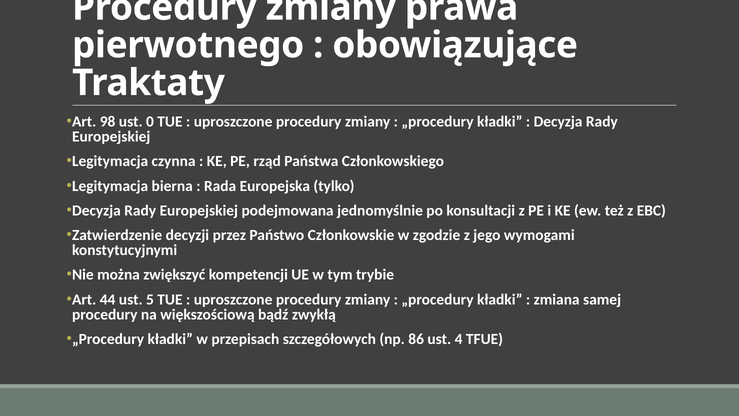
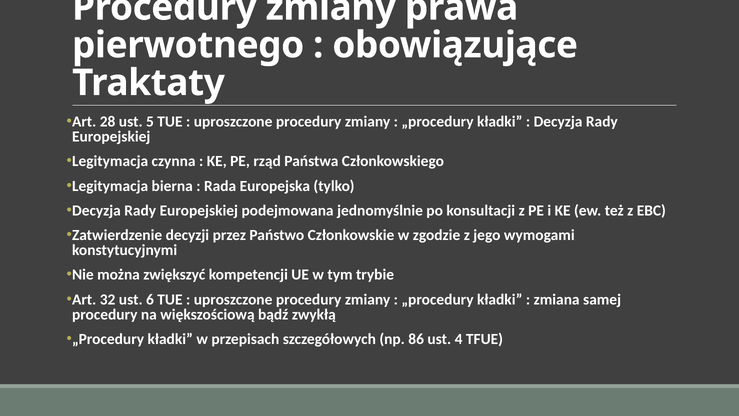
98: 98 -> 28 (108, 122)
0: 0 -> 5 (150, 122)
44: 44 -> 32 (108, 299)
5: 5 -> 6 (150, 299)
